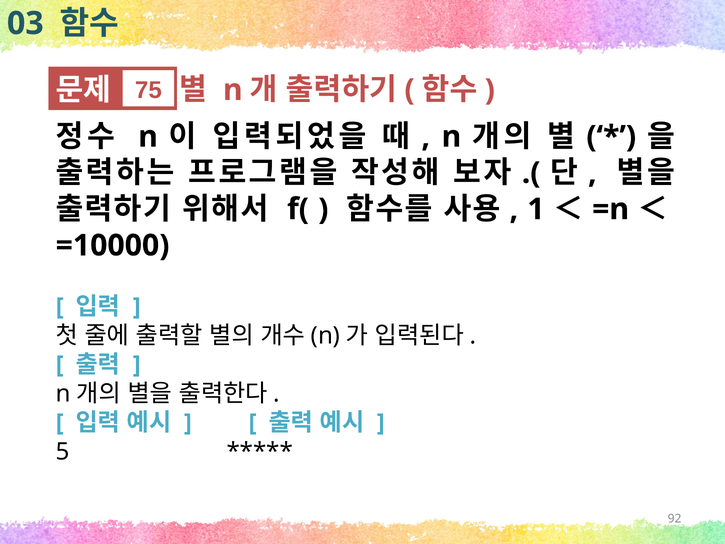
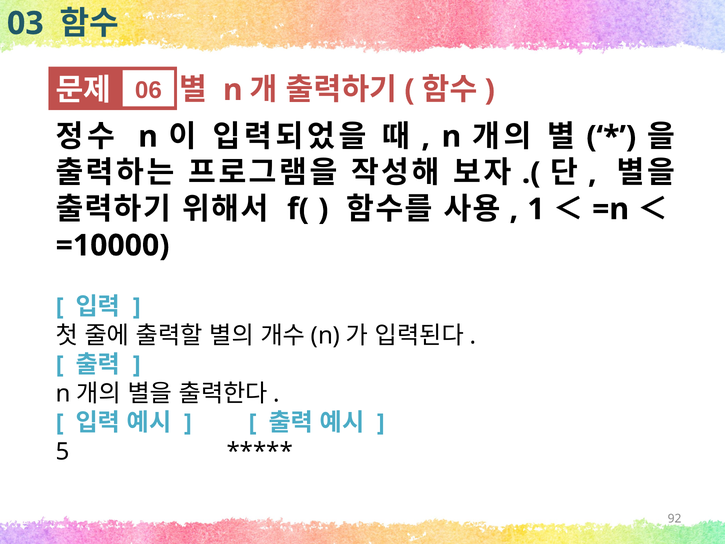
75: 75 -> 06 (148, 90)
